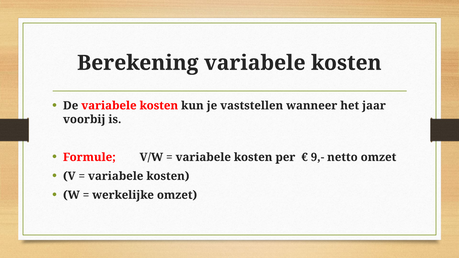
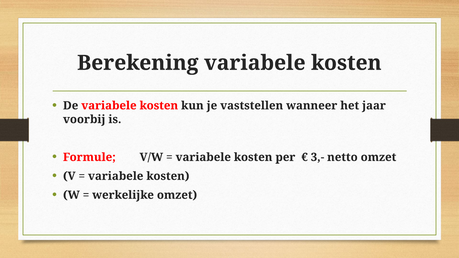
9,-: 9,- -> 3,- (317, 157)
